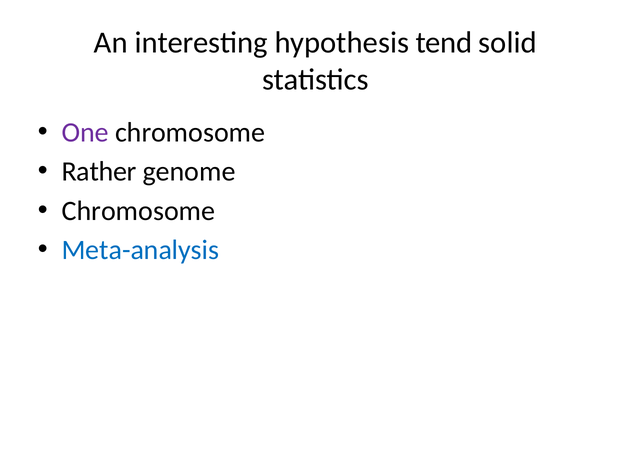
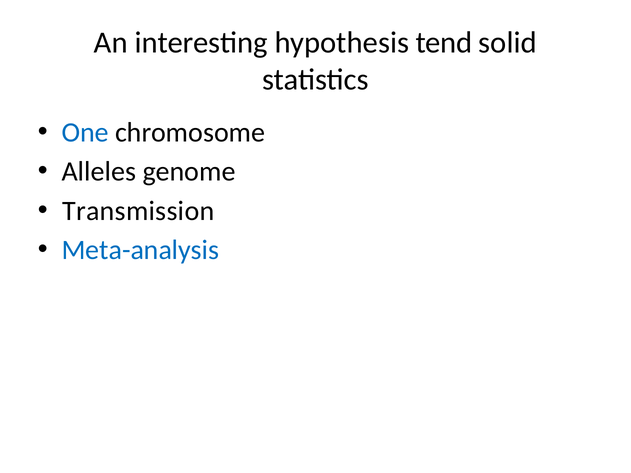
One colour: purple -> blue (85, 132)
Rather: Rather -> Alleles (99, 172)
Chromosome: Chromosome -> Transmission (138, 211)
